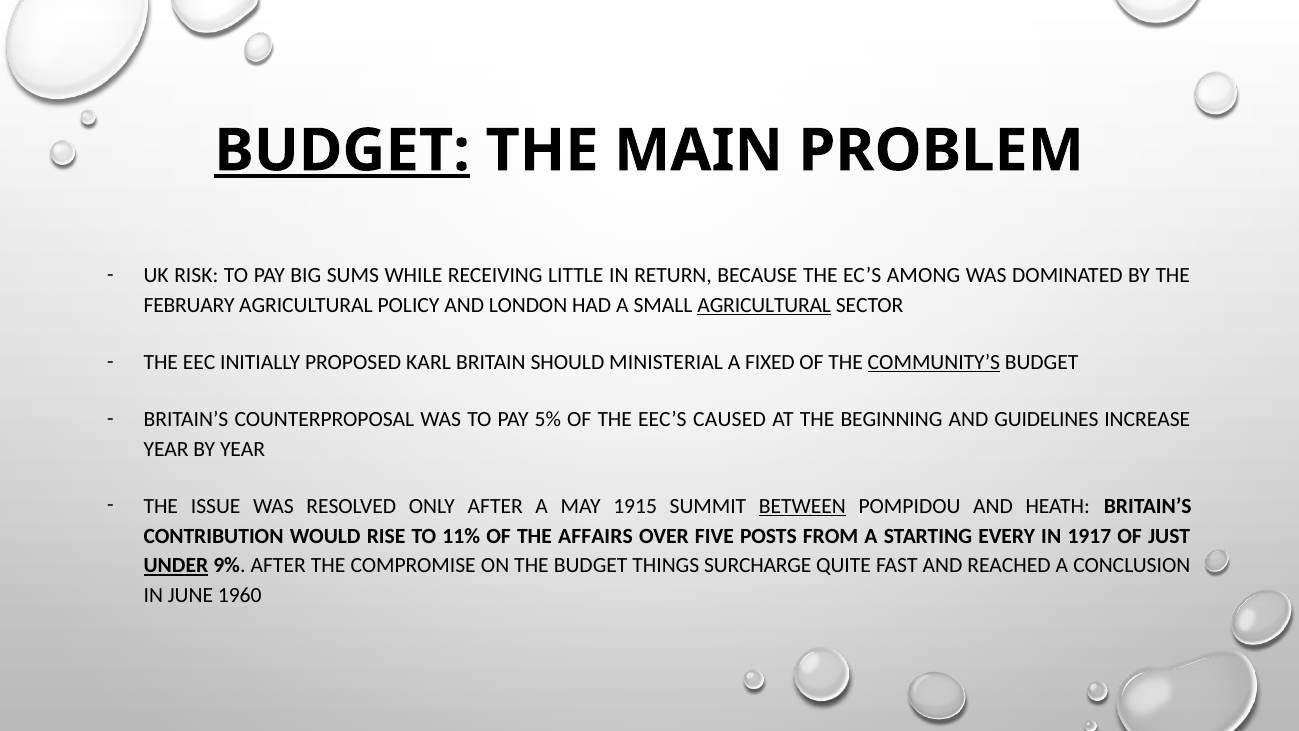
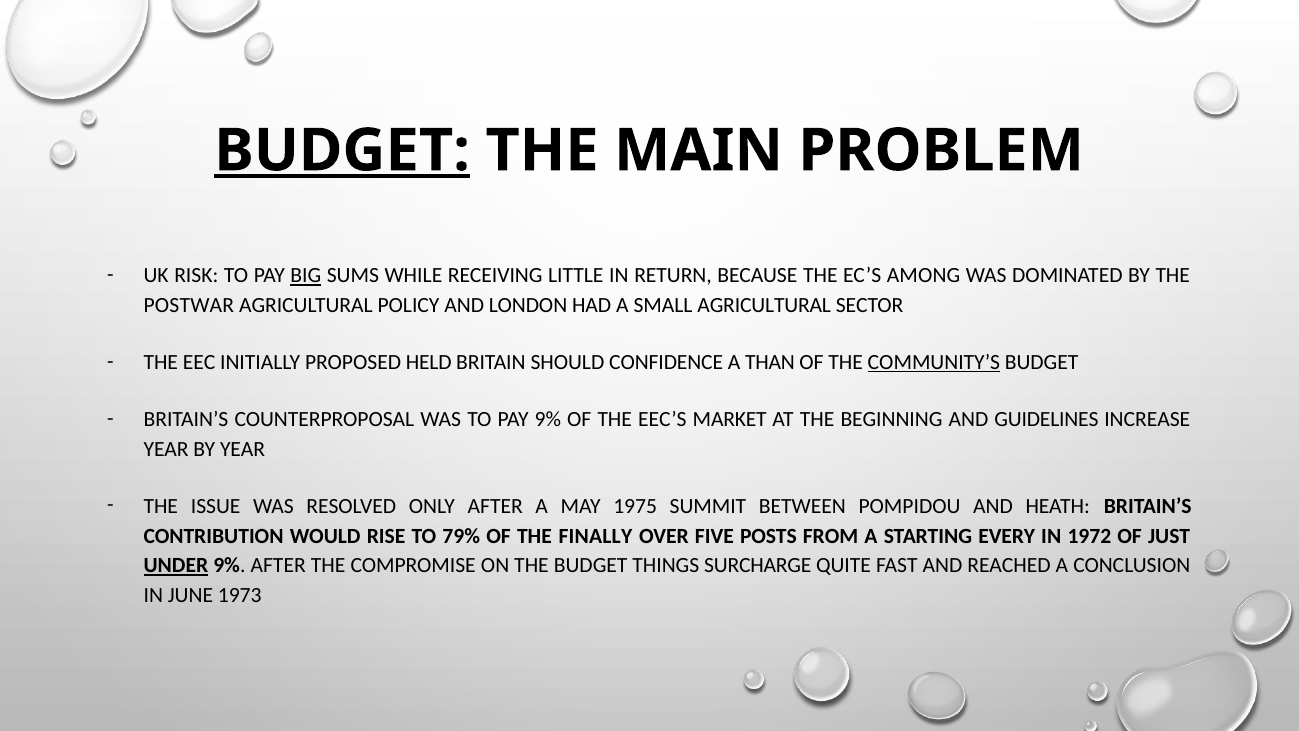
BIG underline: none -> present (306, 275)
FEBRUARY: FEBRUARY -> POSTWAR (189, 305)
AGRICULTURAL underline: present -> none (764, 305)
KARL: KARL -> HELD (429, 362)
MINISTERIAL: MINISTERIAL -> CONFIDENCE (666, 362)
FIXED: FIXED -> THAN (770, 362)
PAY 5%: 5% -> 9% (548, 419)
CAUSED: CAUSED -> MARKET (730, 419)
1915: 1915 -> 1975 (635, 506)
BETWEEN underline: present -> none (802, 506)
11%: 11% -> 79% (461, 536)
AFFAIRS: AFFAIRS -> FINALLY (595, 536)
1917: 1917 -> 1972 (1089, 536)
1960: 1960 -> 1973 (240, 595)
